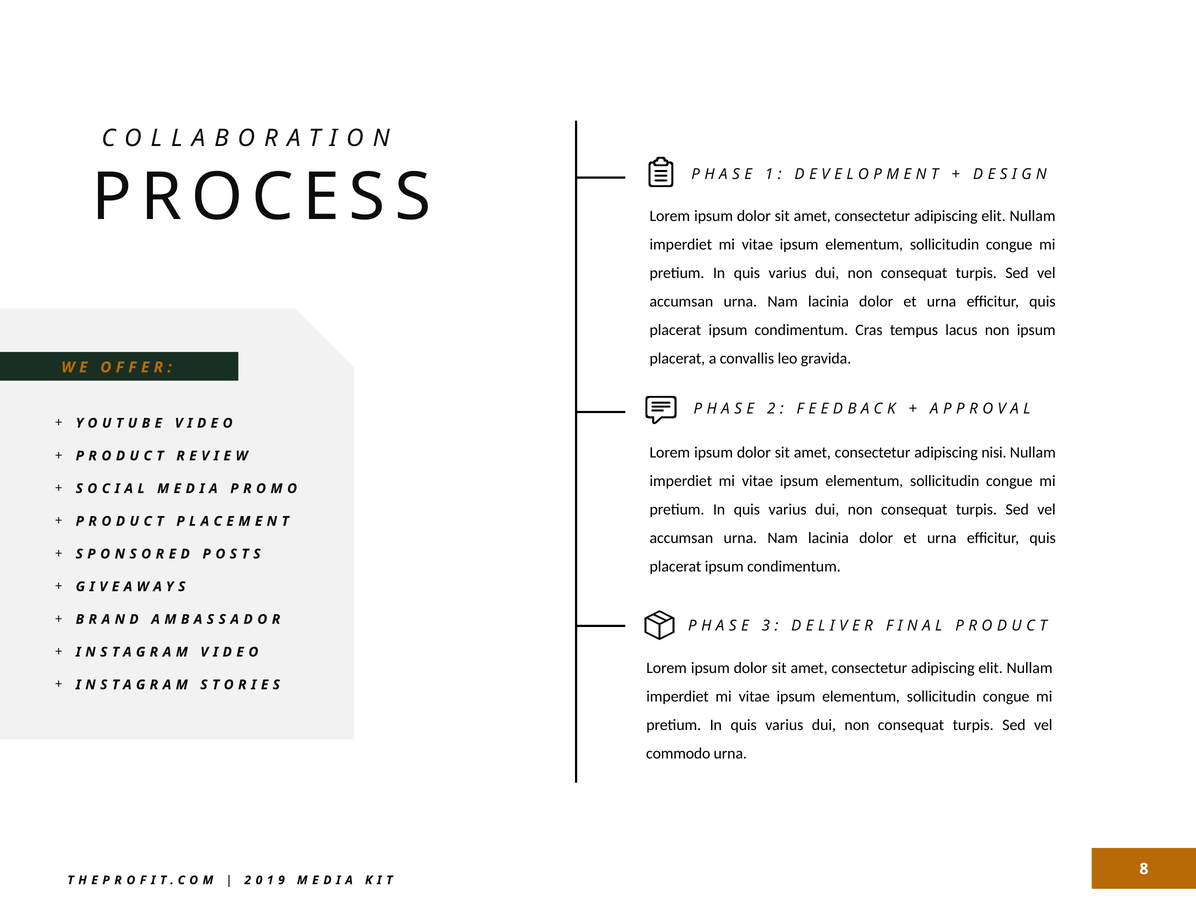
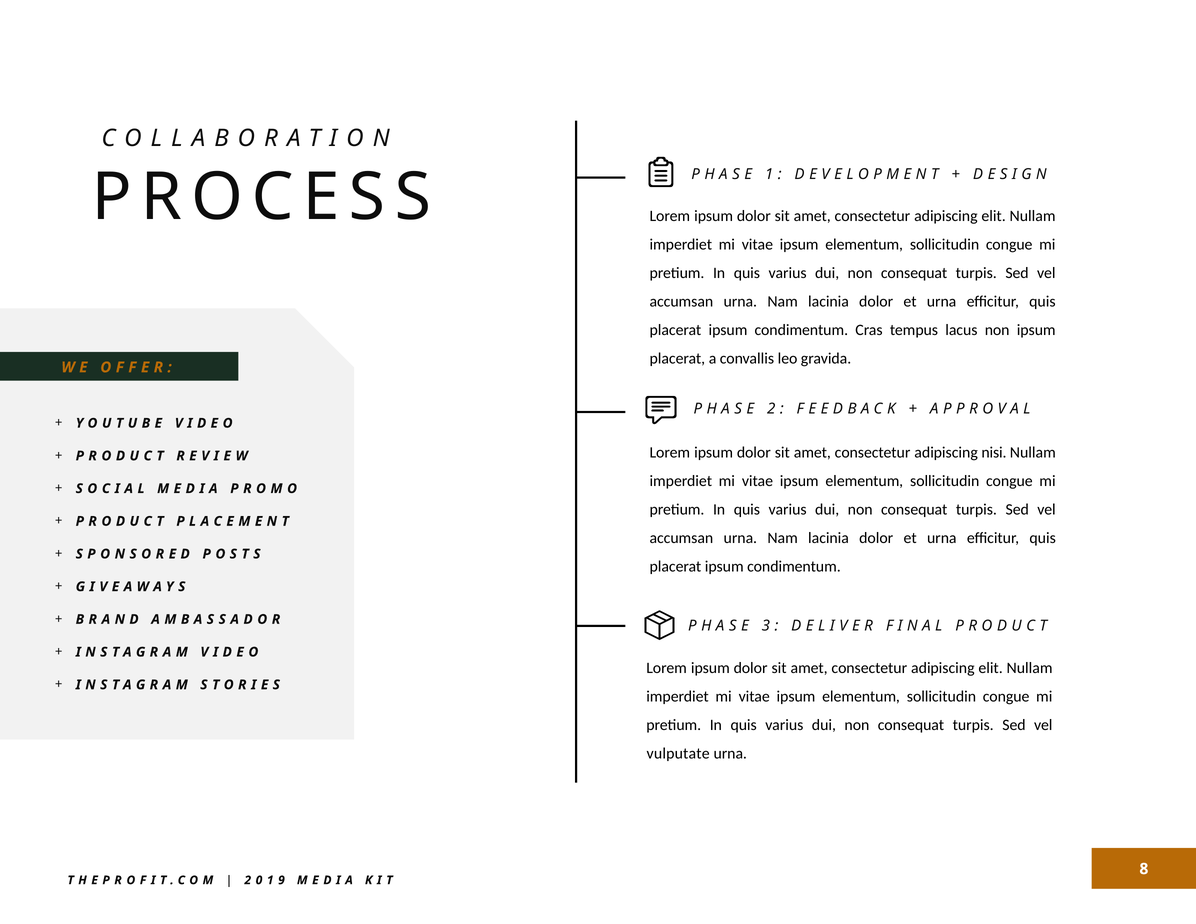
commodo: commodo -> vulputate (678, 754)
